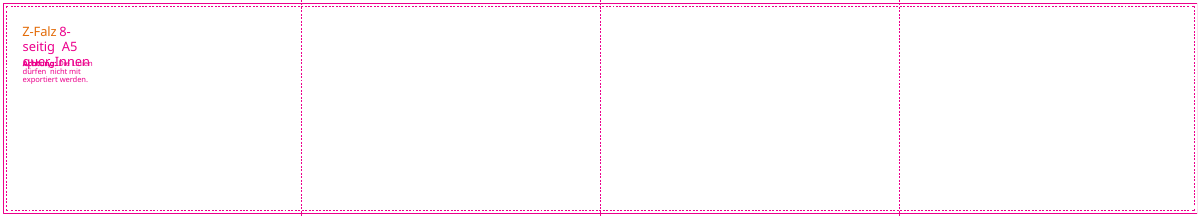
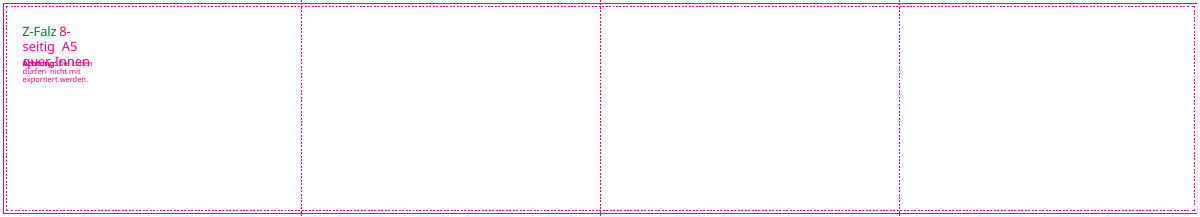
Z-Falz colour: orange -> green (40, 32)
